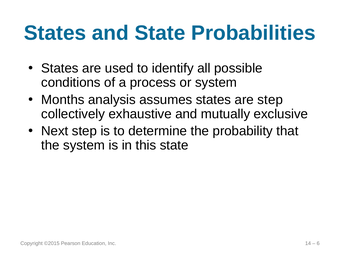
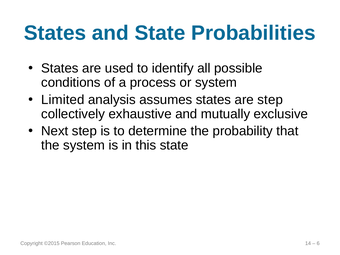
Months: Months -> Limited (63, 100)
